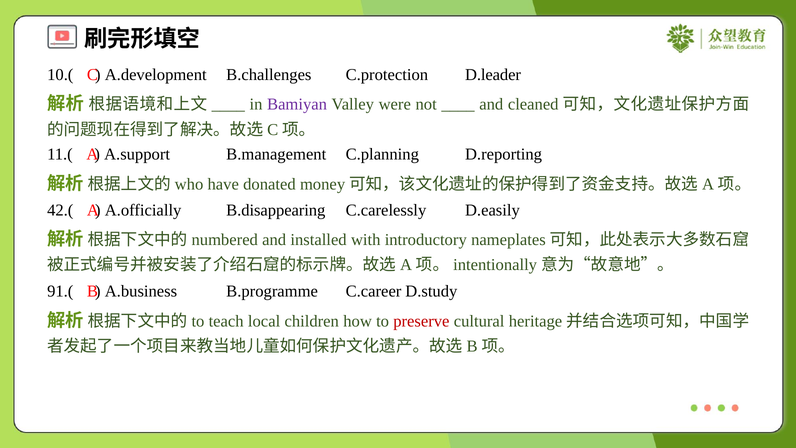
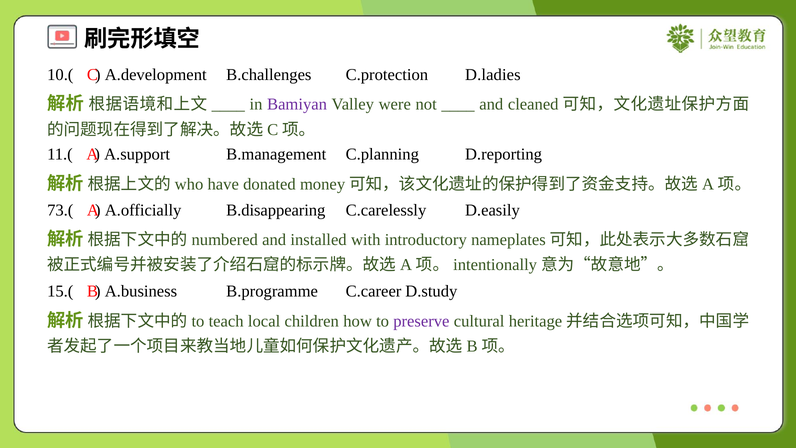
D.leader: D.leader -> D.ladies (493, 75)
42.(: 42.( -> 73.( (60, 210)
91.(: 91.( -> 15.( (60, 291)
preserve colour: red -> purple (421, 321)
